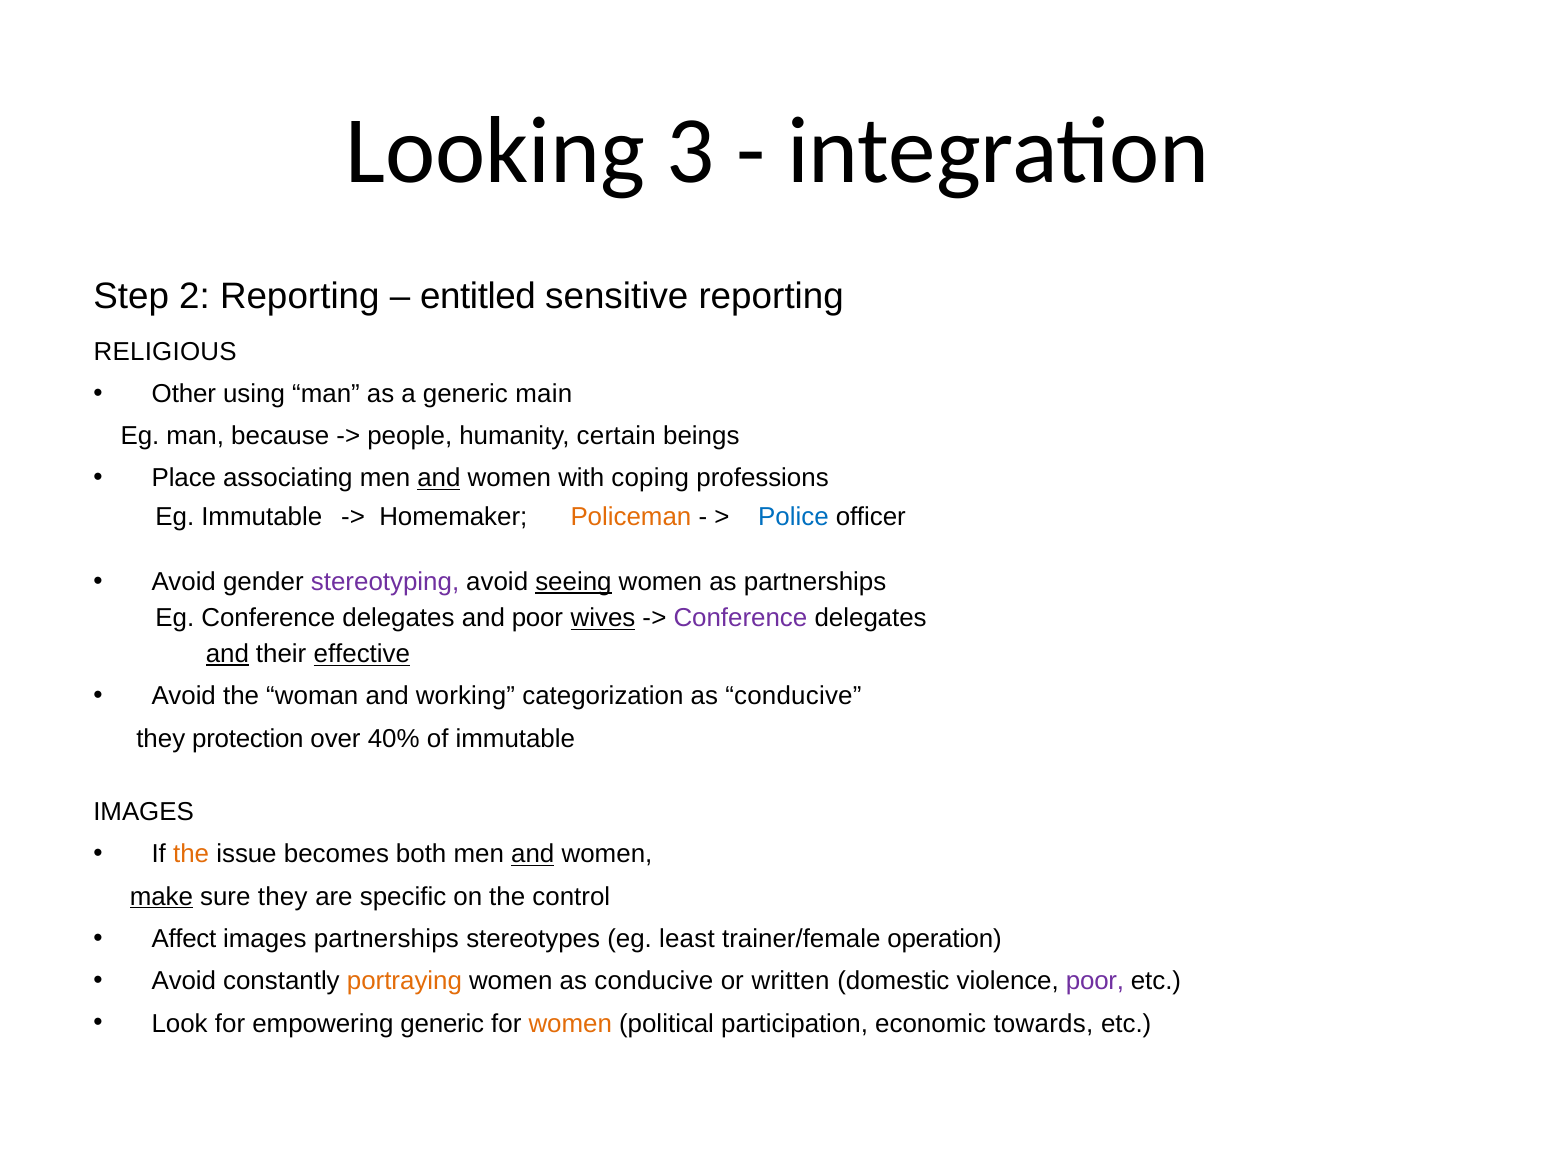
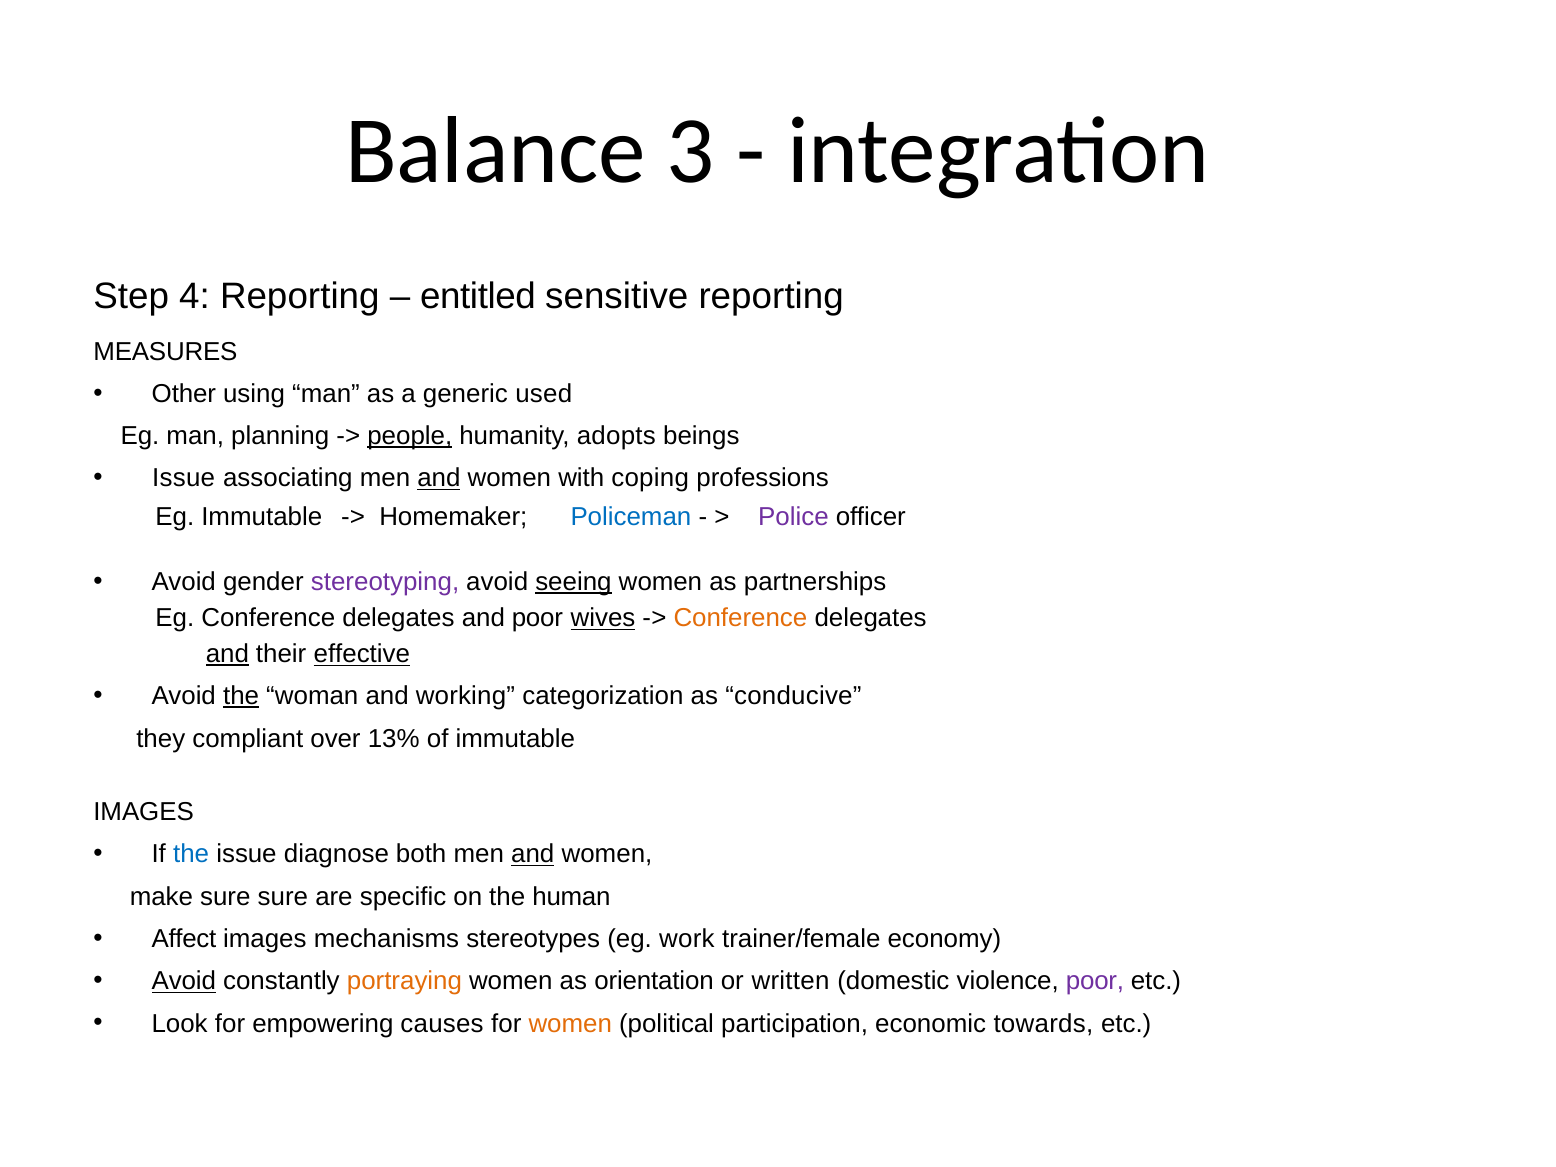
Looking: Looking -> Balance (495, 151)
2: 2 -> 4 (194, 296)
RELIGIOUS: RELIGIOUS -> MEASURES (165, 352)
main: main -> used (544, 394)
because: because -> planning (280, 436)
people underline: none -> present (410, 436)
certain: certain -> adopts (616, 436)
Place: Place -> Issue (184, 478)
Policeman colour: orange -> blue (631, 517)
Police colour: blue -> purple (793, 517)
Conference colour: purple -> orange (740, 618)
the underline: none -> present (241, 696)
protection: protection -> compliant (248, 738)
40%: 40% -> 13% (394, 738)
the colour: orange -> blue (191, 854)
becomes: becomes -> diagnose (336, 854)
make underline: present -> none (161, 897)
sure they: they -> sure (283, 897)
control: control -> human (571, 897)
images partnerships: partnerships -> mechanisms (386, 939)
least: least -> work (687, 939)
operation: operation -> economy (944, 939)
Avoid underline: none -> present (184, 981)
women as conducive: conducive -> orientation (654, 981)
empowering generic: generic -> causes (442, 1024)
